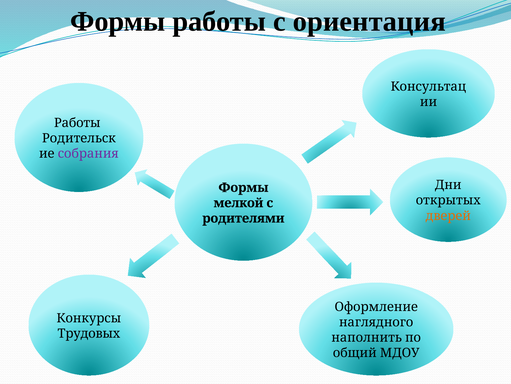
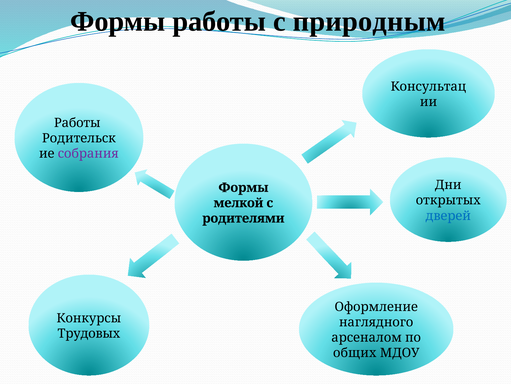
ориентация: ориентация -> природным (369, 22)
дверей colour: orange -> blue (448, 215)
наполнить: наполнить -> арсеналом (367, 337)
общий: общий -> общих (355, 352)
